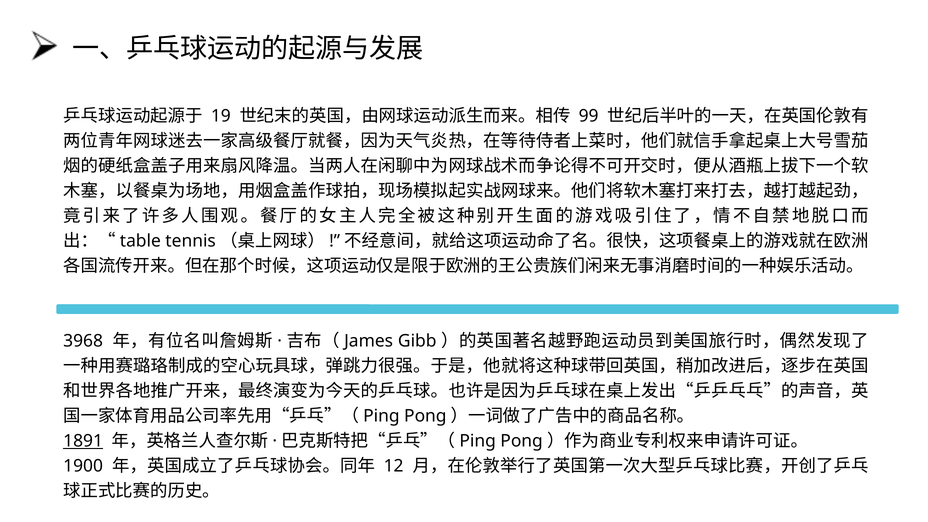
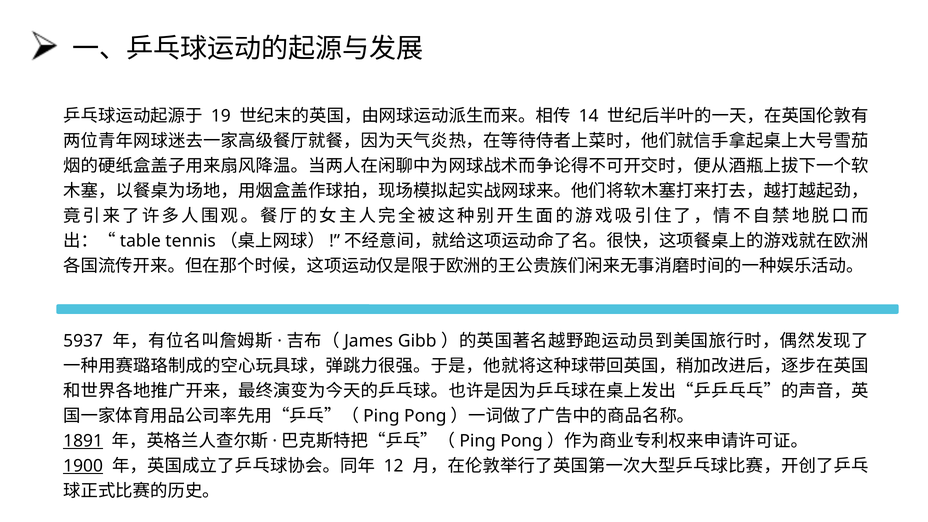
99: 99 -> 14 (589, 116)
3968: 3968 -> 5937 (83, 341)
1900 underline: none -> present (83, 466)
